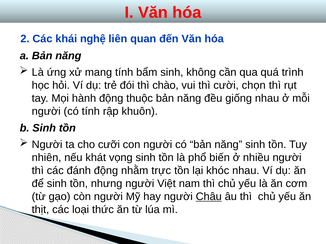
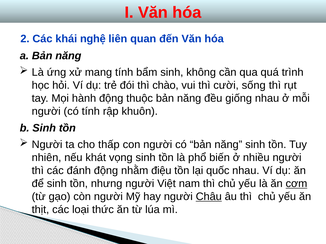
chọn: chọn -> sống (254, 85)
cưỡi: cưỡi -> thấp (109, 145)
trực: trực -> điệu (161, 171)
khóc: khóc -> quốc (218, 171)
cơm underline: none -> present (296, 184)
